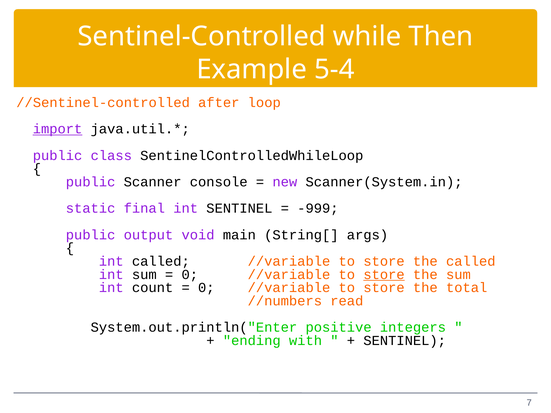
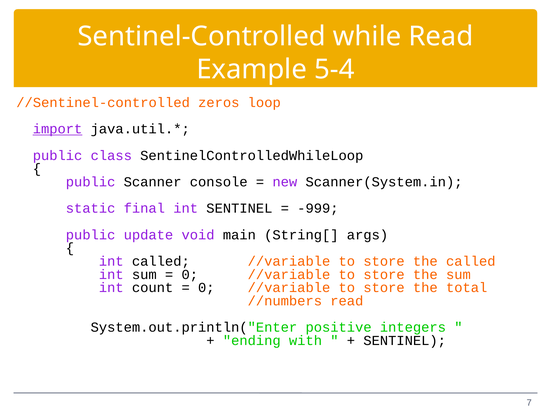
while Then: Then -> Read (441, 36)
after: after -> zeros (219, 103)
output: output -> update (148, 235)
store underline: present -> none (384, 275)
